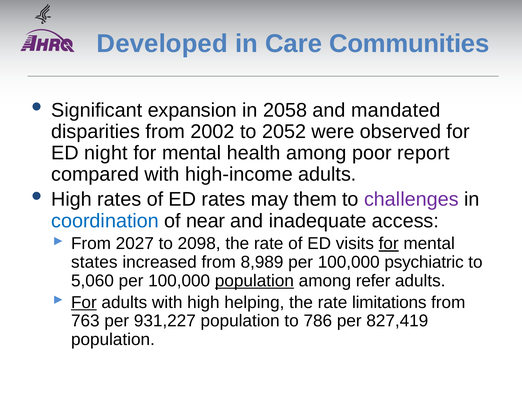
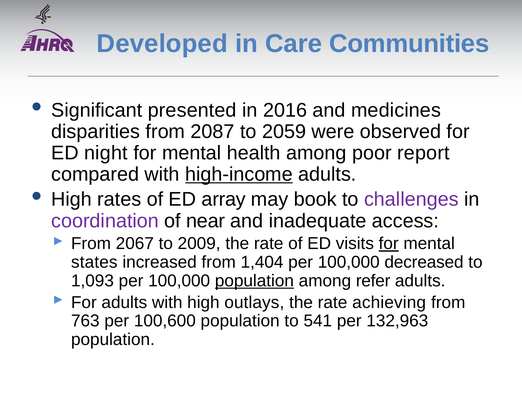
expansion: expansion -> presented (192, 110)
2058: 2058 -> 2016 (285, 110)
mandated: mandated -> medicines (396, 110)
2002: 2002 -> 2087 (213, 131)
2052: 2052 -> 2059 (284, 131)
high-income underline: none -> present (239, 174)
ED rates: rates -> array (224, 199)
them: them -> book (315, 199)
coordination colour: blue -> purple (105, 220)
2027: 2027 -> 2067 (135, 243)
2098: 2098 -> 2009 (199, 243)
8,989: 8,989 -> 1,404 (262, 262)
psychiatric: psychiatric -> decreased (424, 262)
5,060: 5,060 -> 1,093 (92, 280)
For underline: present -> none (84, 302)
helping: helping -> outlays (254, 302)
limitations: limitations -> achieving (389, 302)
931,227: 931,227 -> 100,600 (165, 320)
786: 786 -> 541 (318, 320)
827,419: 827,419 -> 132,963 (397, 320)
